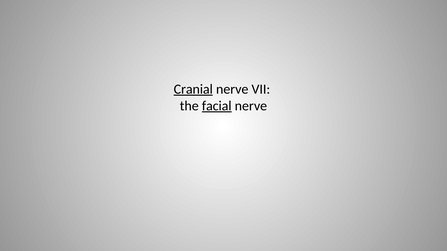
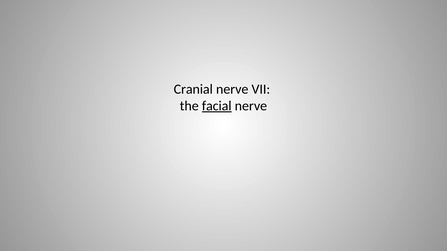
Cranial underline: present -> none (193, 89)
